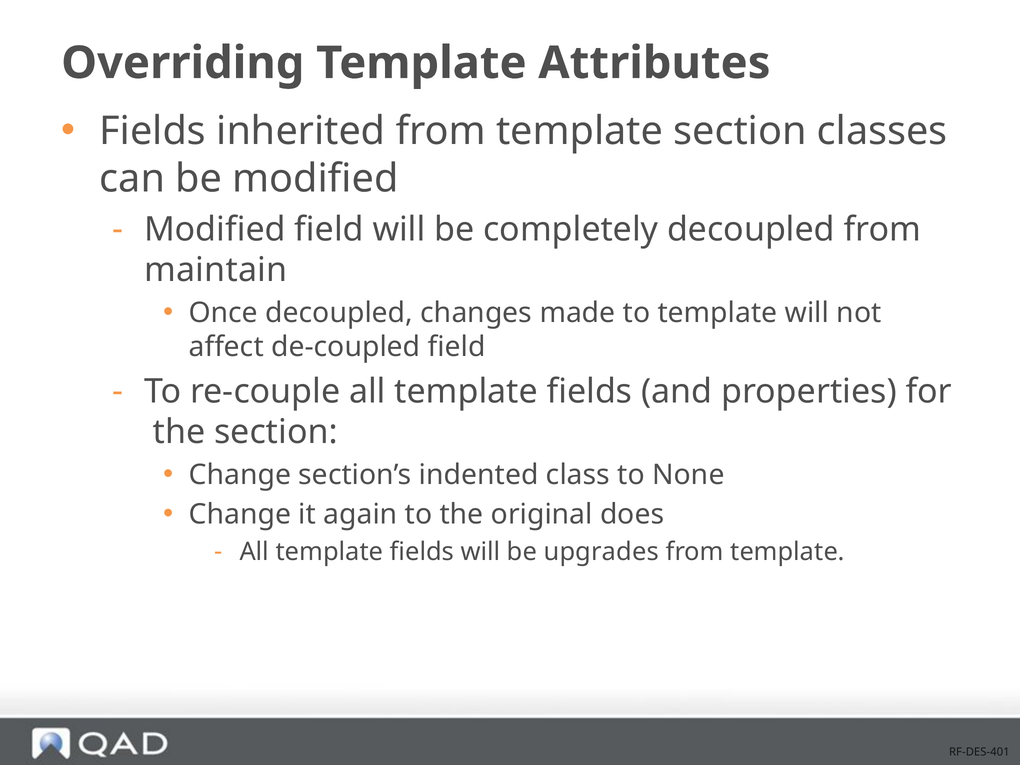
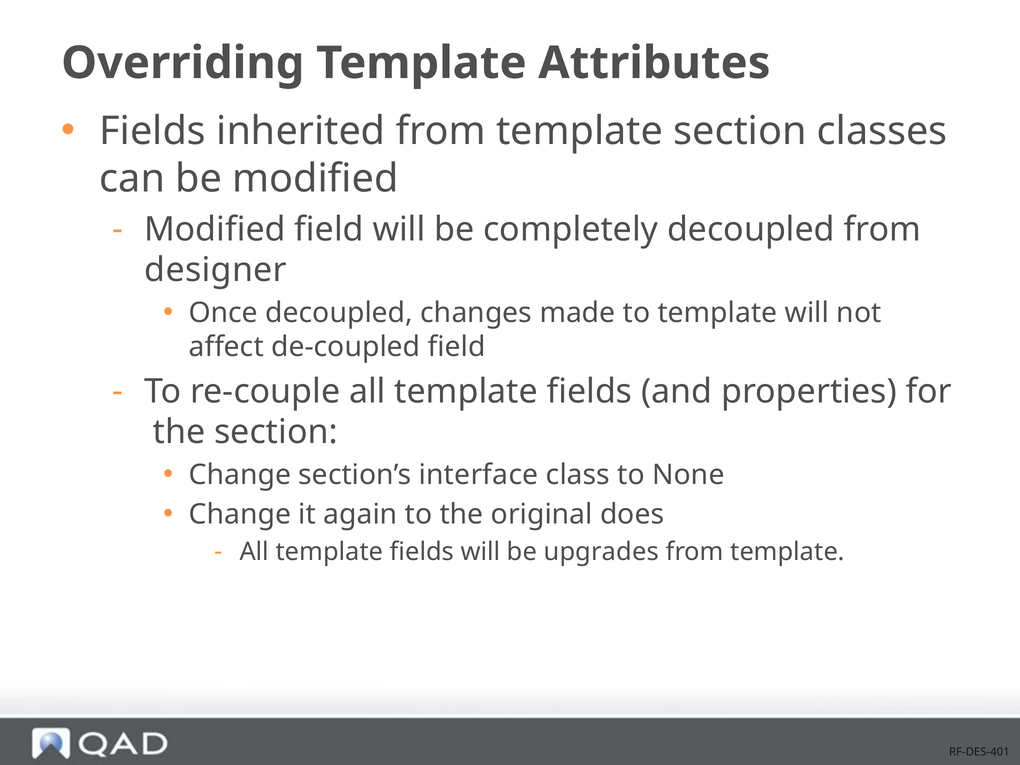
maintain: maintain -> designer (216, 270)
indented: indented -> interface (479, 475)
